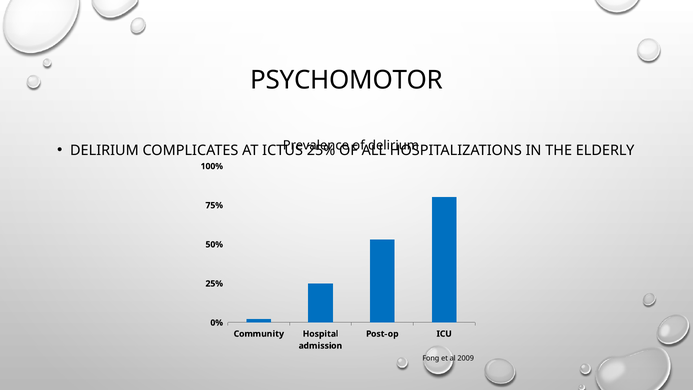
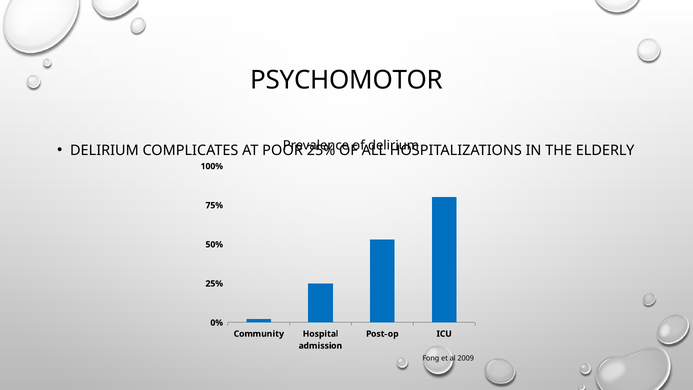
ICTUS: ICTUS -> POOR (283, 150)
